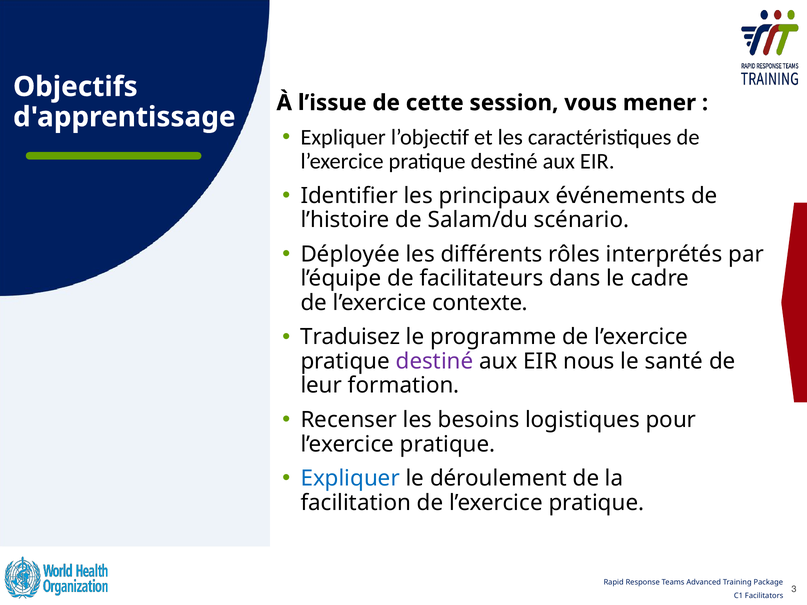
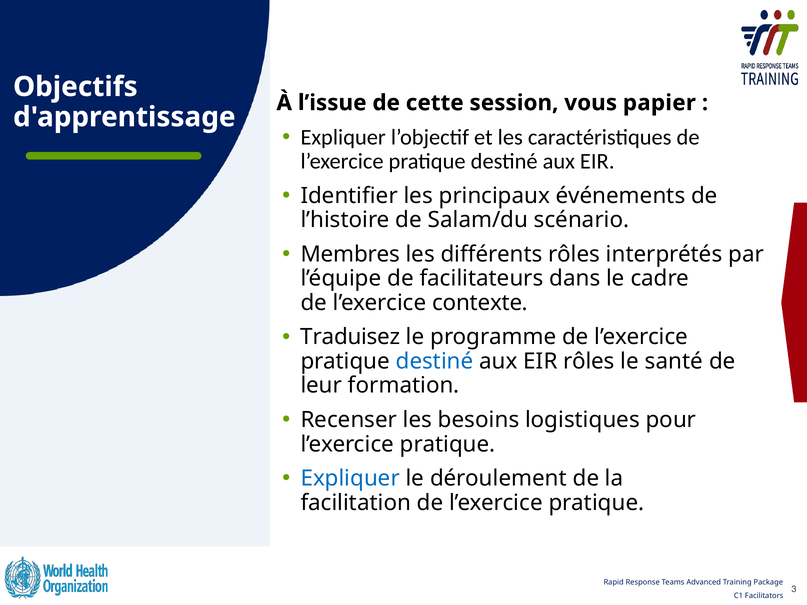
mener: mener -> papier (659, 103)
Déployée: Déployée -> Membres (350, 254)
destiné colour: purple -> blue (435, 361)
EIR nous: nous -> rôles (589, 361)
